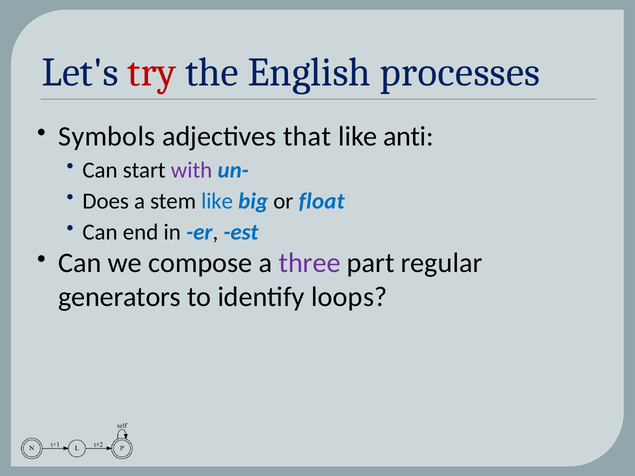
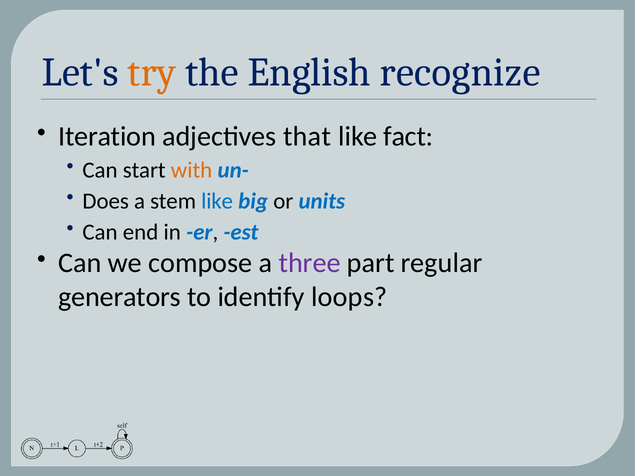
try colour: red -> orange (152, 72)
processes: processes -> recognize (460, 72)
Symbols: Symbols -> Iteration (107, 136)
anti: anti -> fact (408, 136)
with colour: purple -> orange (192, 170)
float: float -> units (322, 201)
